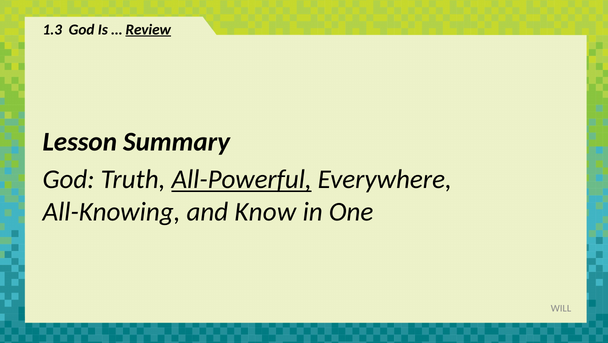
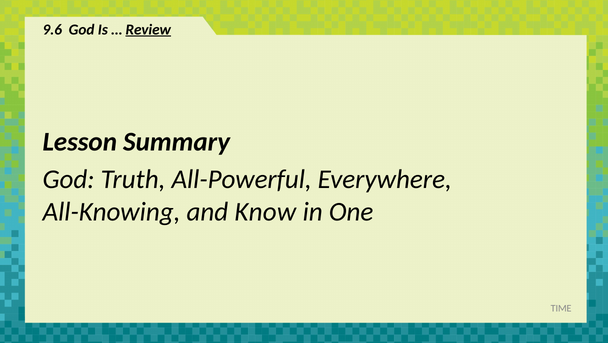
1.3: 1.3 -> 9.6 (52, 30)
All-Powerful underline: present -> none (242, 179)
WILL: WILL -> TIME (561, 308)
